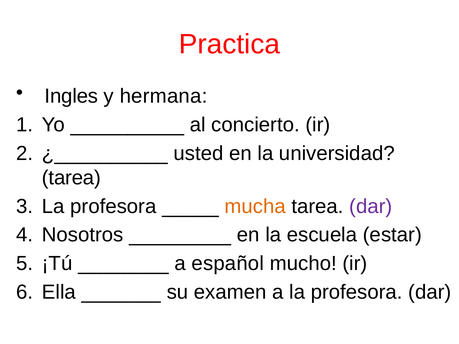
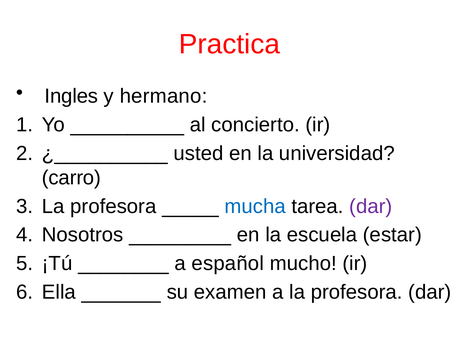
hermana: hermana -> hermano (164, 96)
tarea: tarea -> carro (71, 178)
mucha colour: orange -> blue (255, 206)
